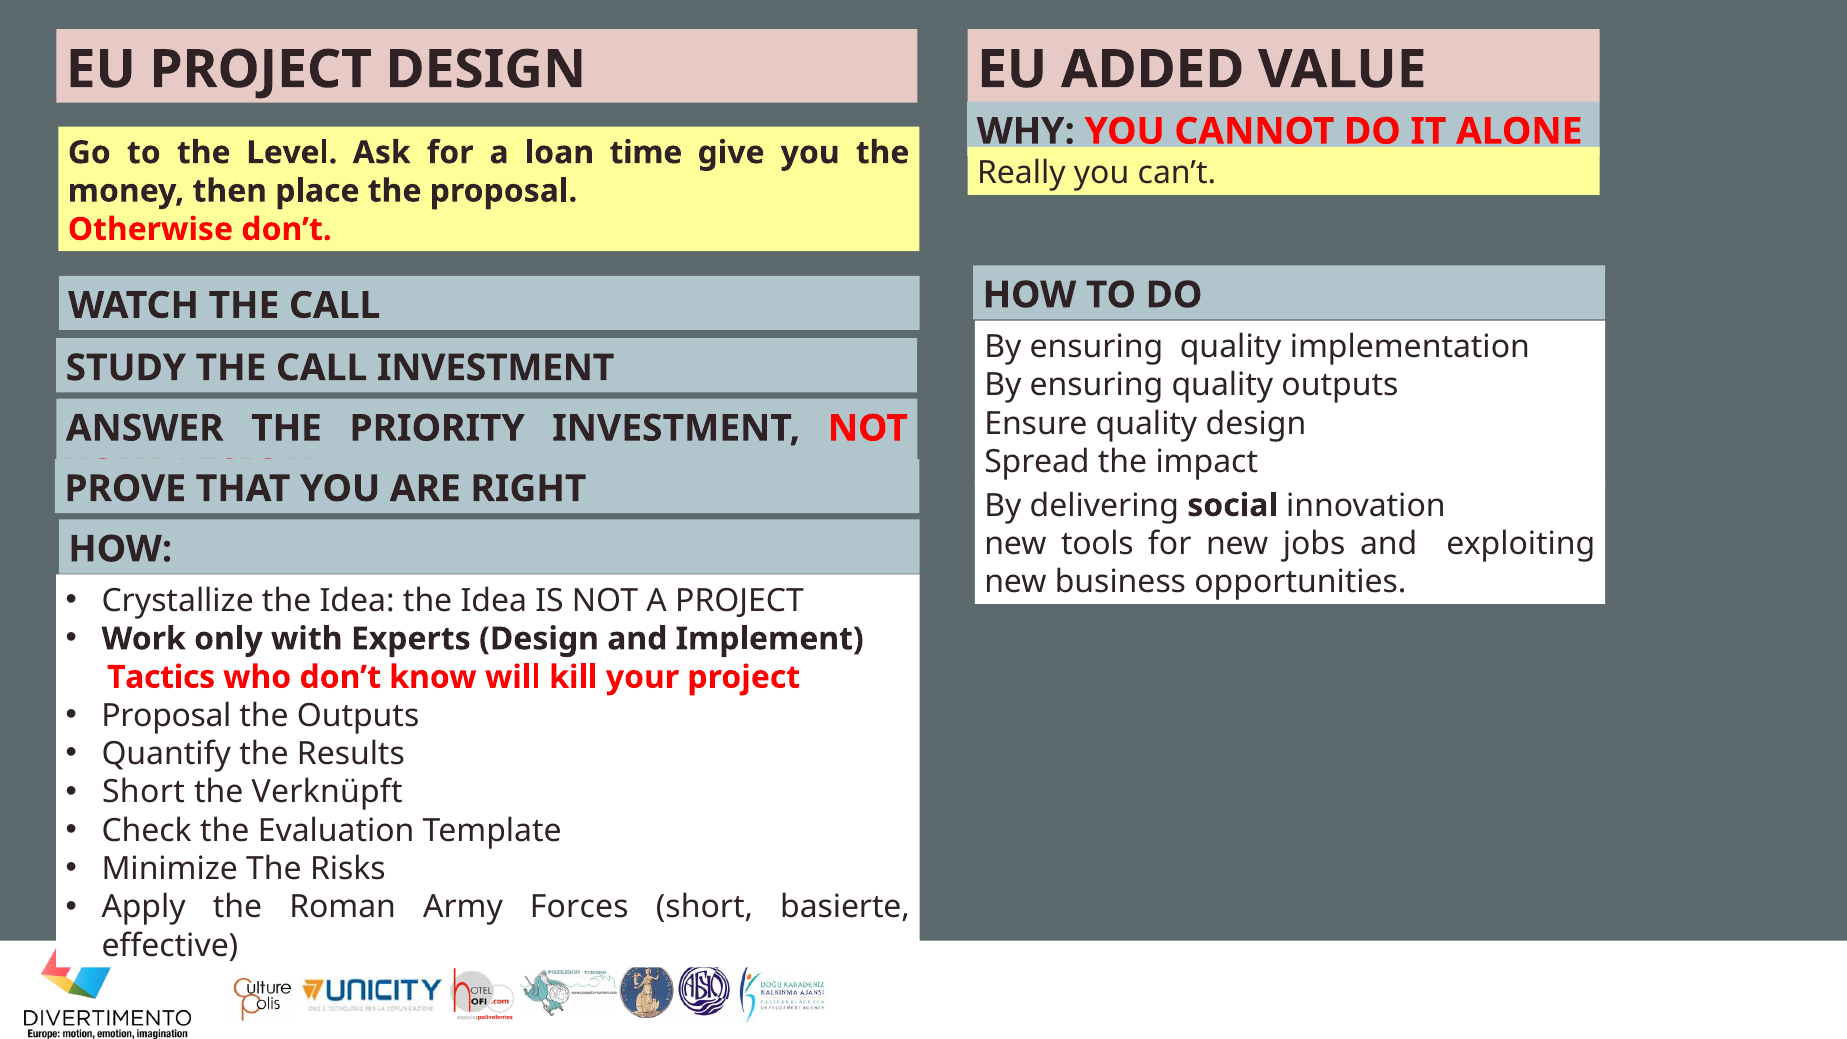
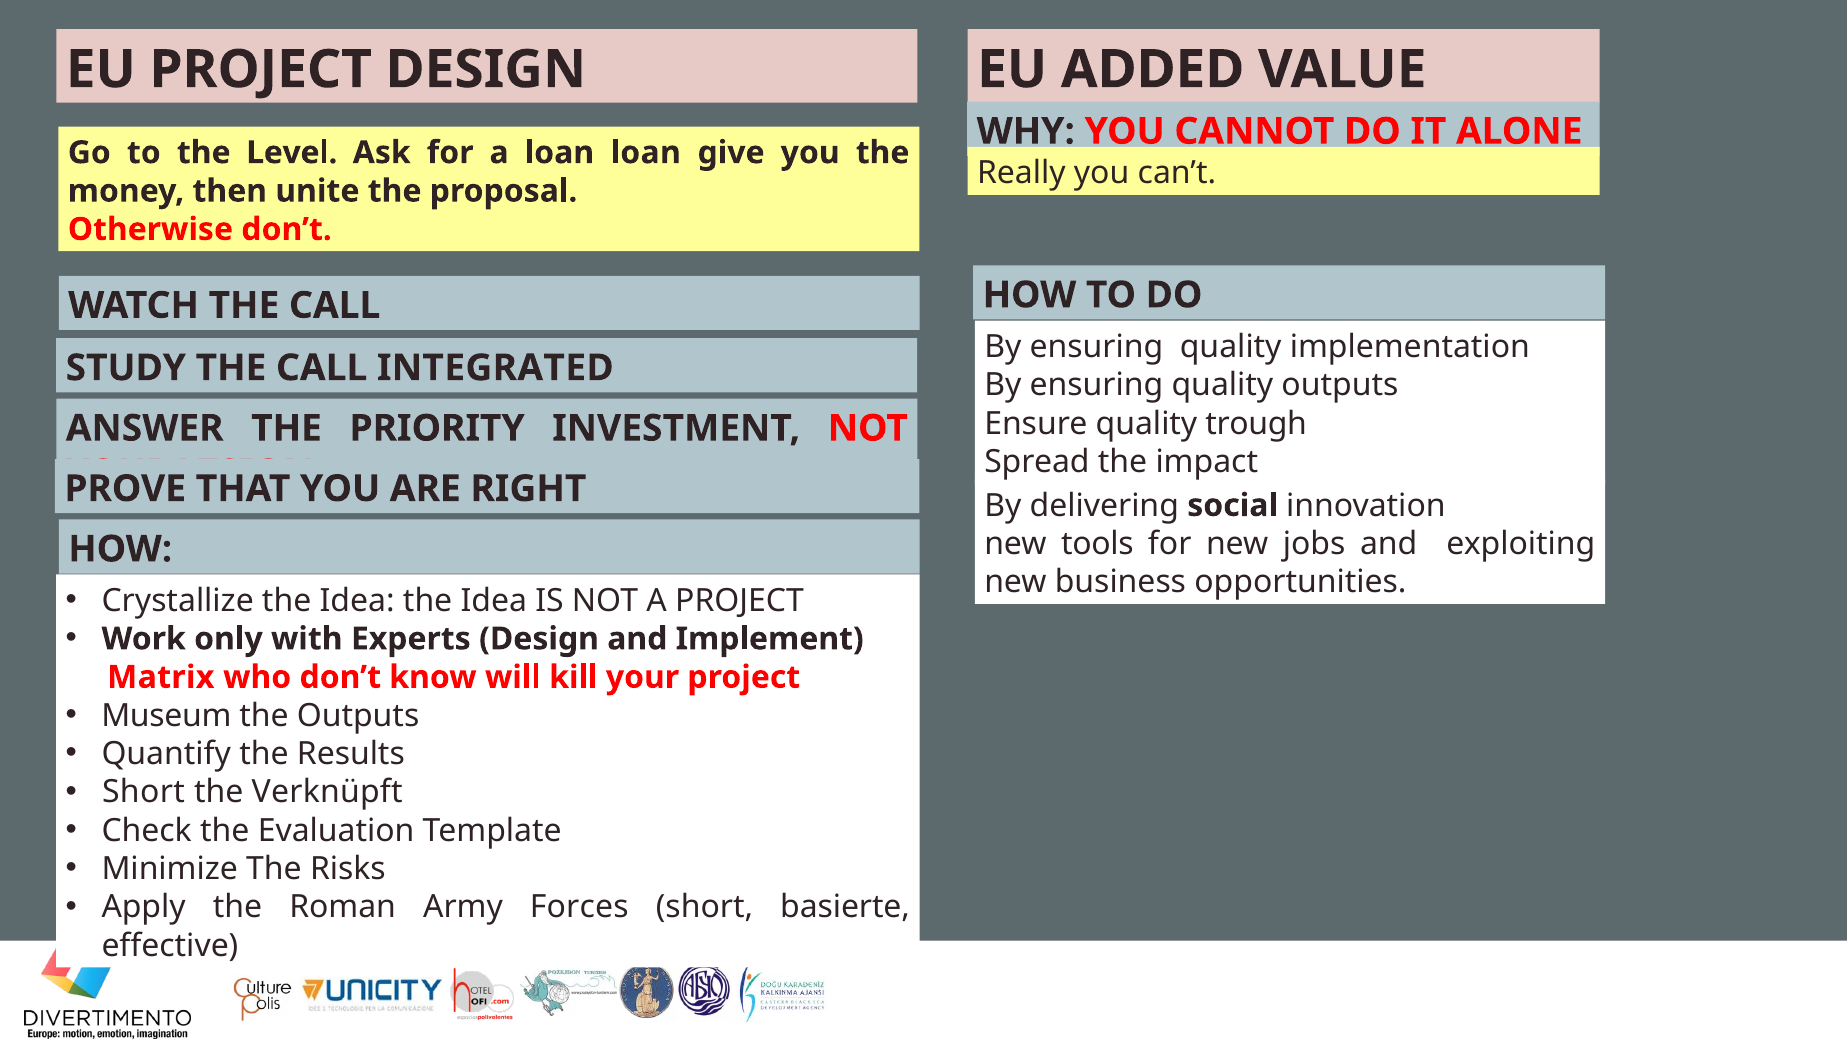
loan time: time -> loan (646, 153)
place: place -> unite (317, 191)
CALL INVESTMENT: INVESTMENT -> INTEGRATED (495, 368)
quality design: design -> trough (1256, 424)
Tactics: Tactics -> Matrix (161, 677)
Proposal: Proposal -> Museum (166, 716)
